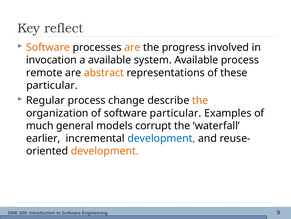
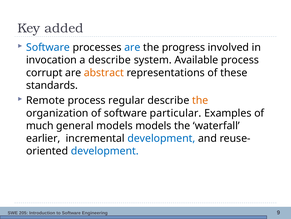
reflect: reflect -> added (64, 28)
Software colour: orange -> blue (48, 47)
are colour: orange -> blue (132, 47)
a available: available -> describe (110, 60)
remote: remote -> corrupt (44, 73)
particular: particular -> standards (52, 85)
Regular: Regular -> Remote (45, 100)
change: change -> regular (127, 100)
models corrupt: corrupt -> models (153, 125)
development colour: orange -> blue (105, 151)
